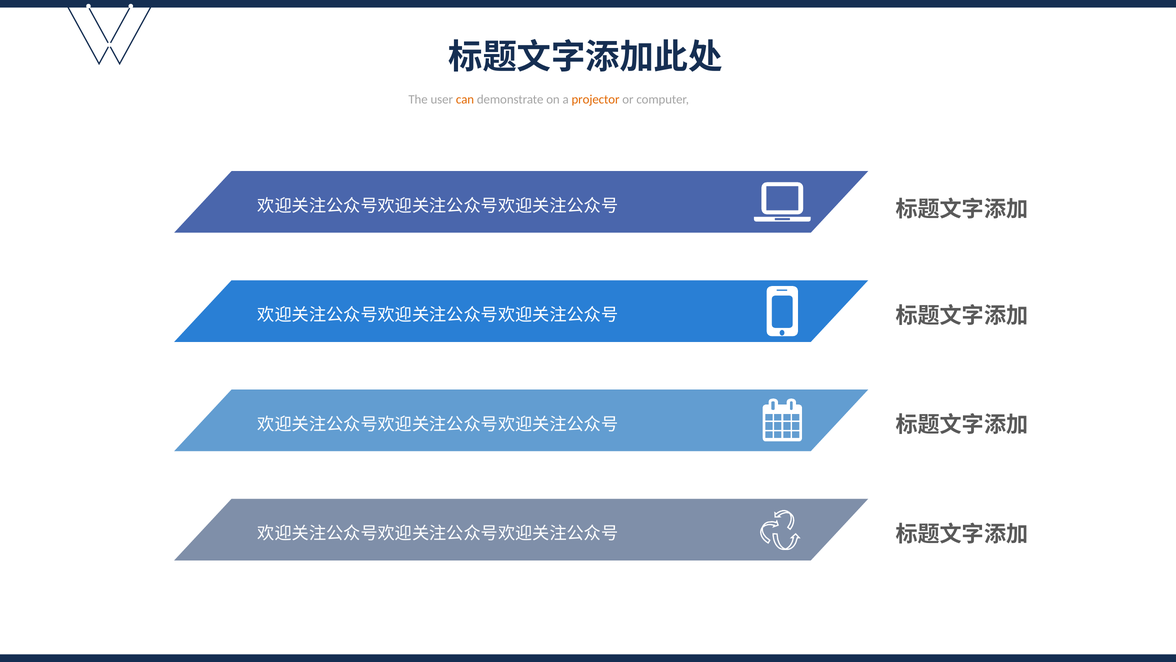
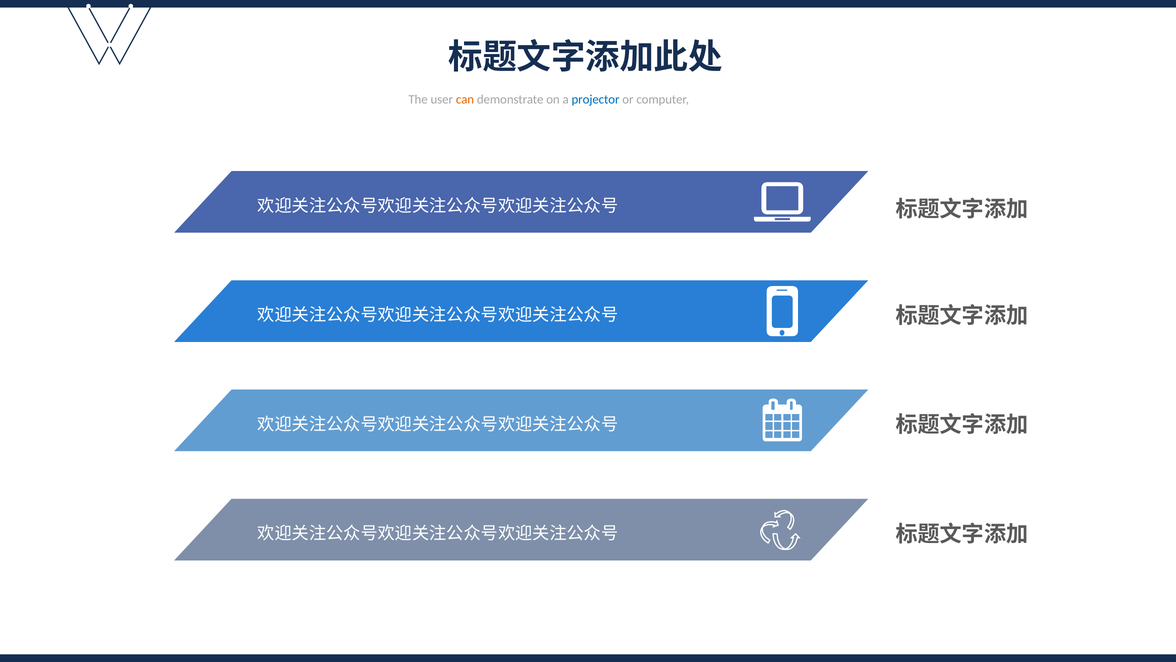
projector colour: orange -> blue (596, 99)
